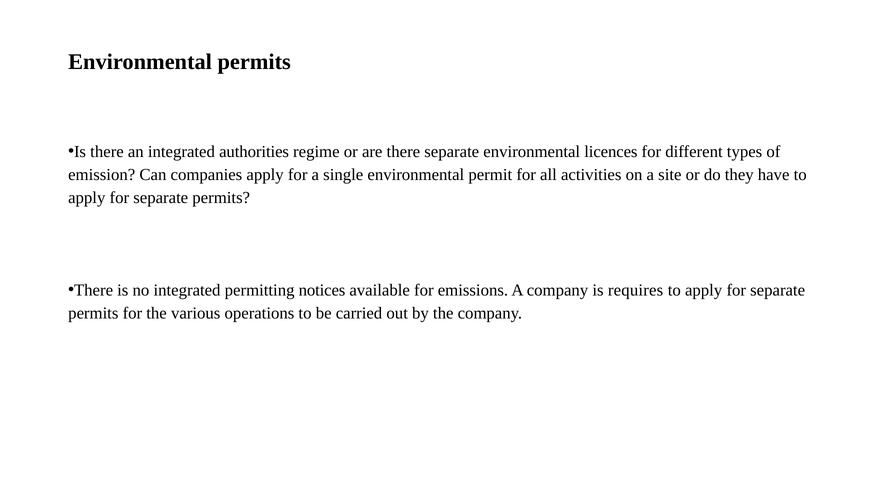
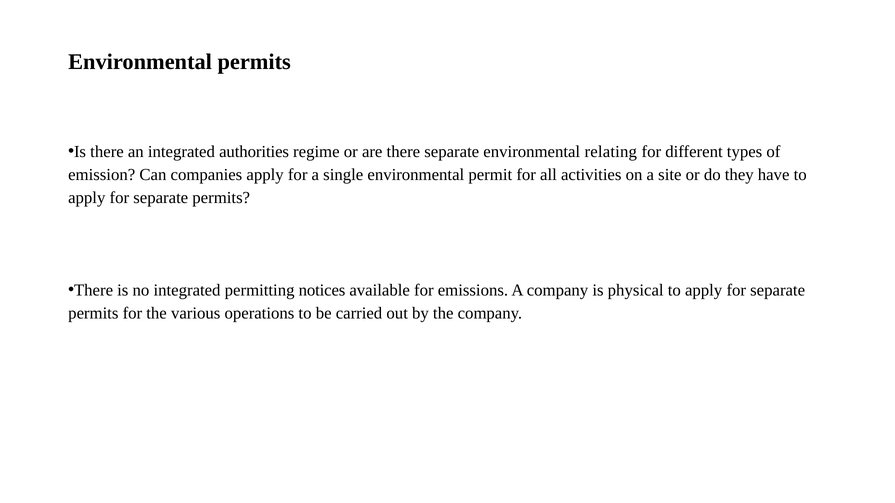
licences: licences -> relating (611, 152)
requires: requires -> physical (636, 291)
